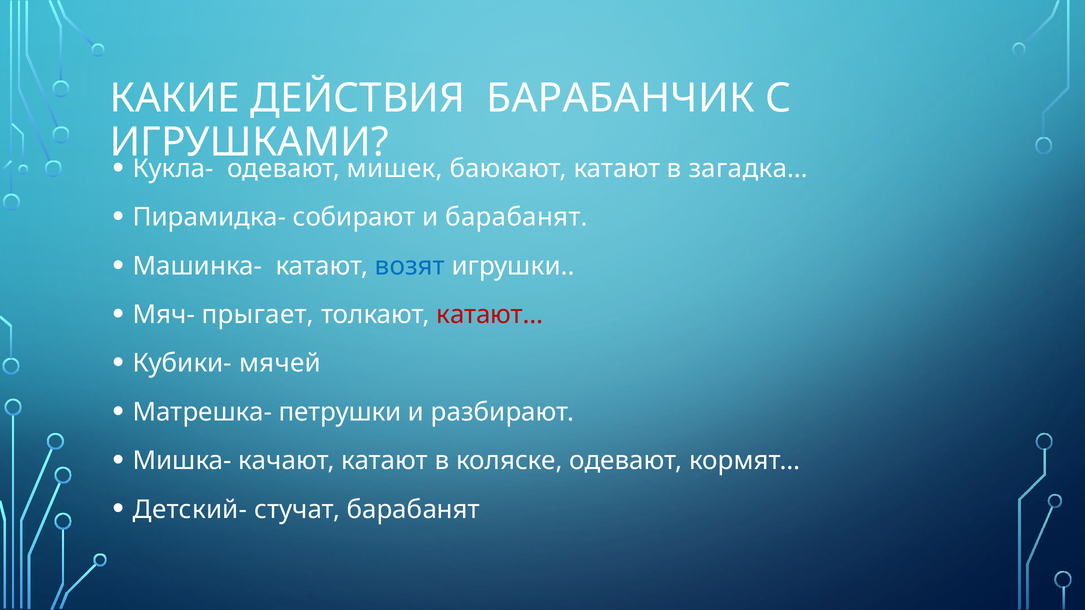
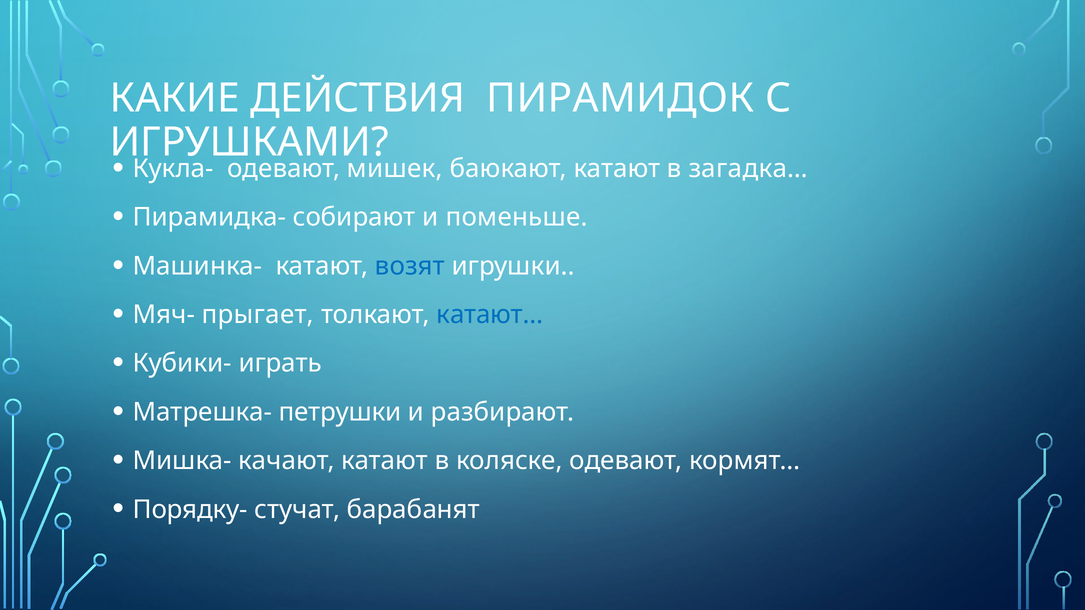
БАРАБАНЧИК: БАРАБАНЧИК -> ПИРАМИДОК (620, 99)
и барабанят: барабанят -> поменьше (517, 218)
катают… colour: red -> blue (490, 315)
мячей: мячей -> играть (280, 364)
Детский-: Детский- -> Порядку- (190, 510)
